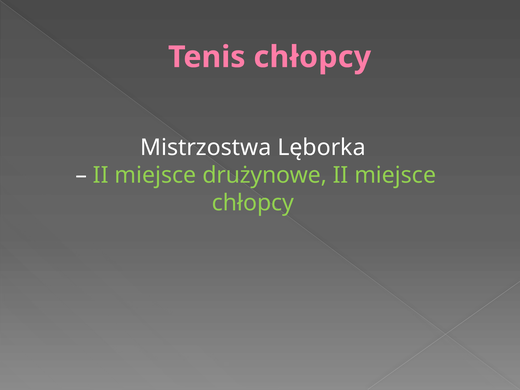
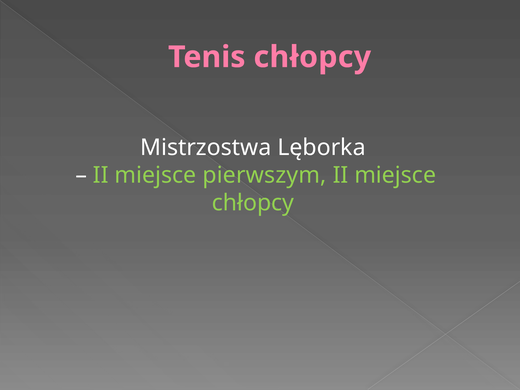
drużynowe: drużynowe -> pierwszym (264, 175)
